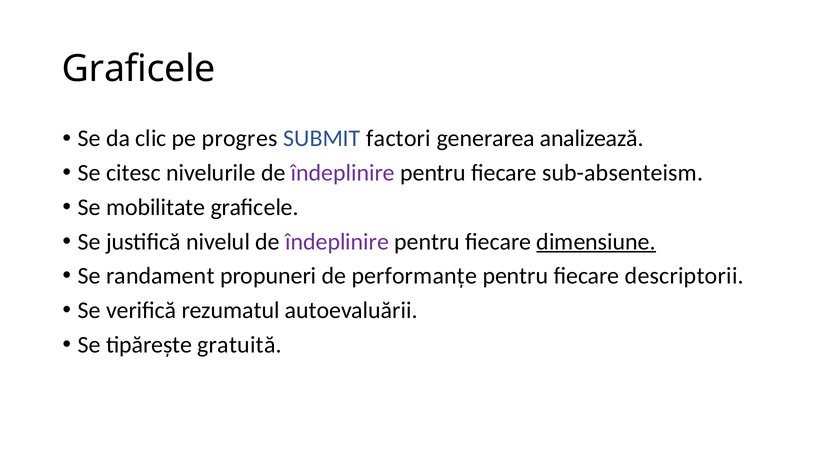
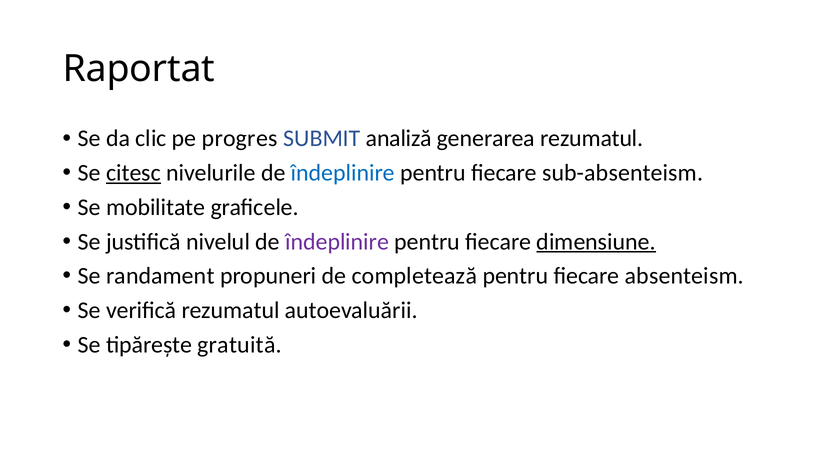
Graficele: Graficele -> Raportat (139, 69)
factori: factori -> analiză (399, 139)
generarea analizează: analizează -> rezumatul (592, 139)
citesc underline: none -> present (133, 173)
îndeplinire colour: purple -> blue (343, 173)
performanțe: performanțe -> completează (414, 276)
descriptorii: descriptorii -> absenteism (684, 276)
